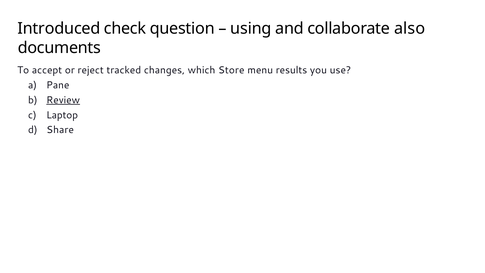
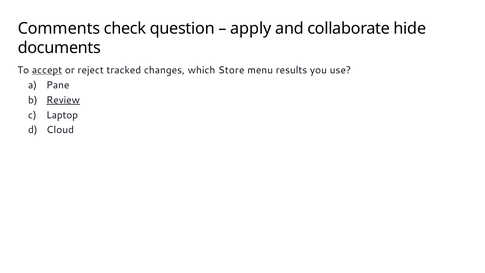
Introduced: Introduced -> Comments (59, 28)
using: using -> apply (251, 28)
also: also -> hide (410, 28)
accept underline: none -> present (47, 70)
Share: Share -> Cloud (60, 130)
